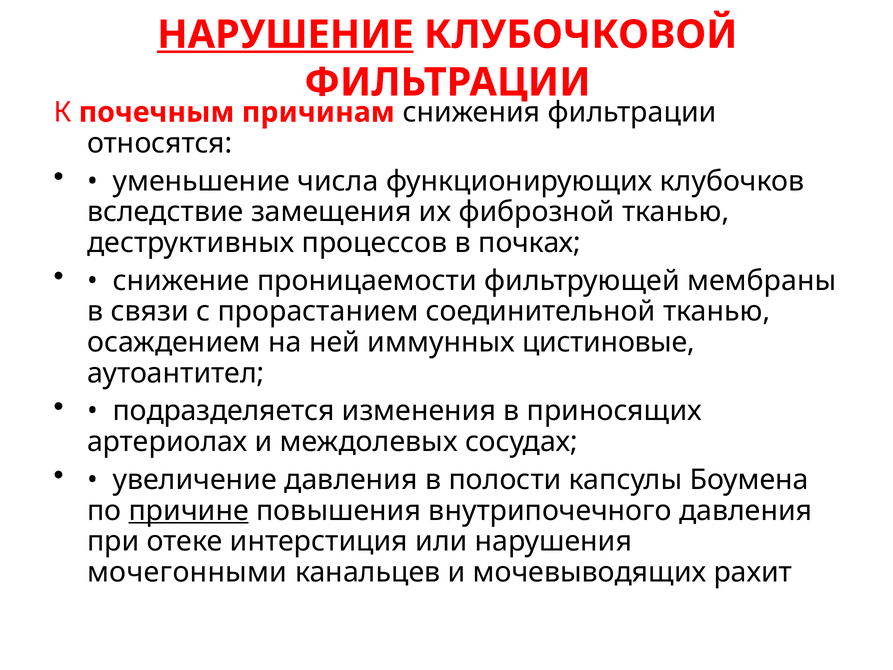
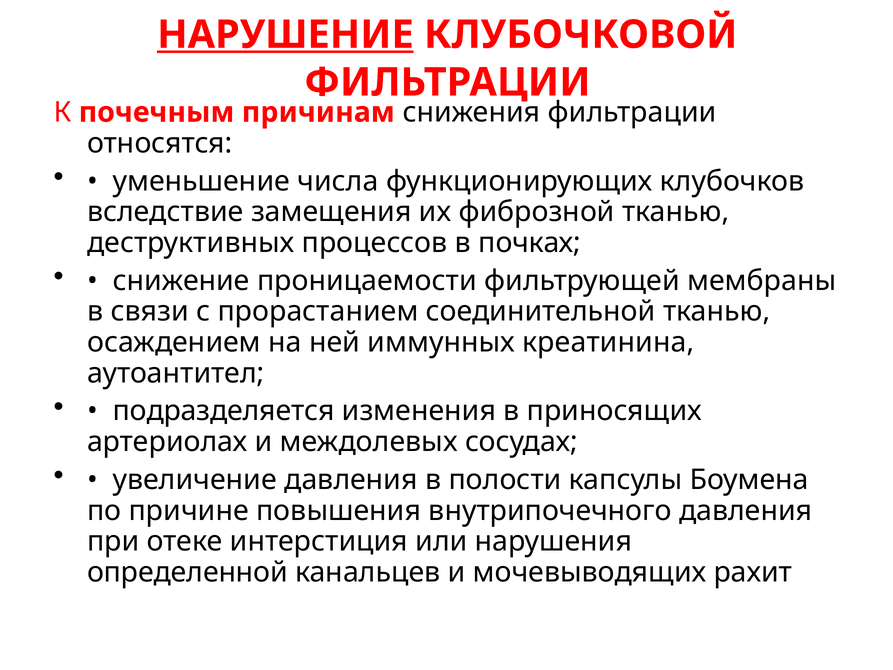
цистиновые: цистиновые -> креатинина (608, 342)
причине underline: present -> none (189, 510)
мочегонными: мочегонными -> определенной (187, 572)
